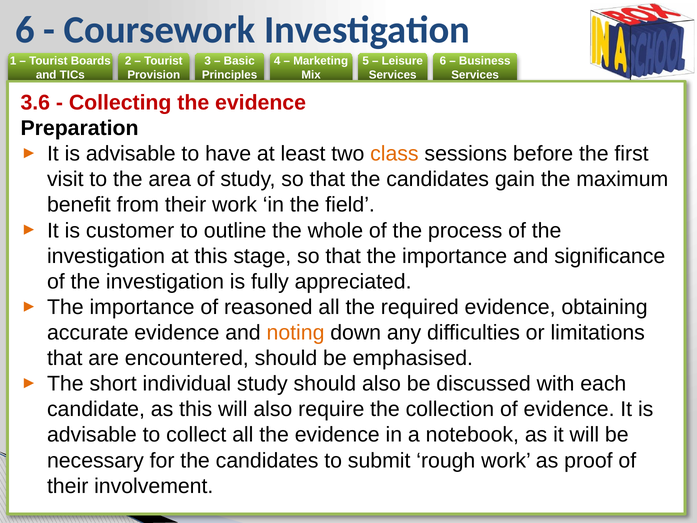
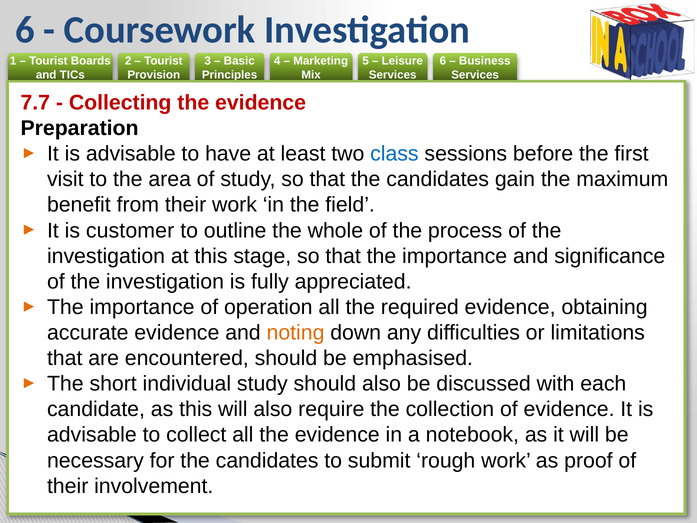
3.6: 3.6 -> 7.7 (35, 103)
class colour: orange -> blue (394, 154)
reasoned: reasoned -> operation (268, 307)
